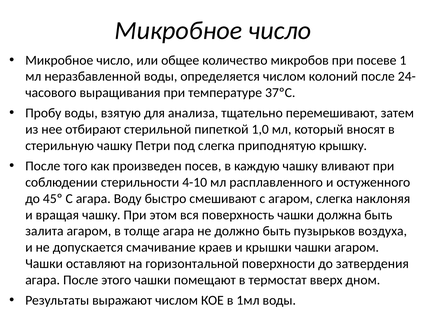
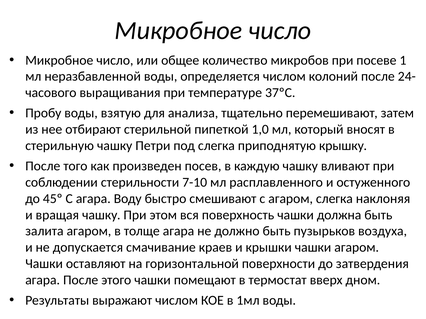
4-10: 4-10 -> 7-10 (195, 183)
